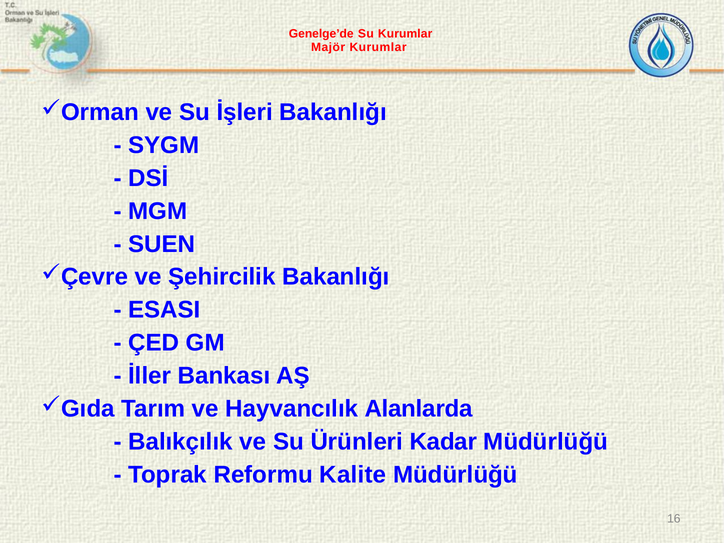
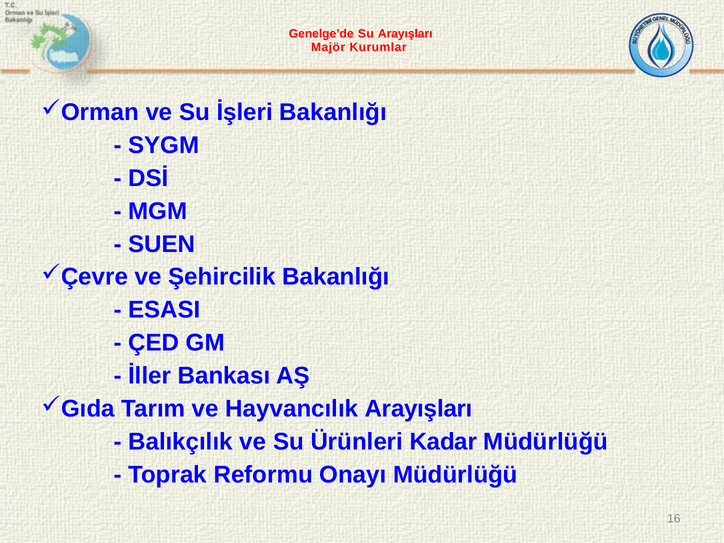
Su Kurumlar: Kurumlar -> Arayışları (405, 34)
Hayvancılık Alanlarda: Alanlarda -> Arayışları (419, 409)
Kalite: Kalite -> Onayı (353, 475)
